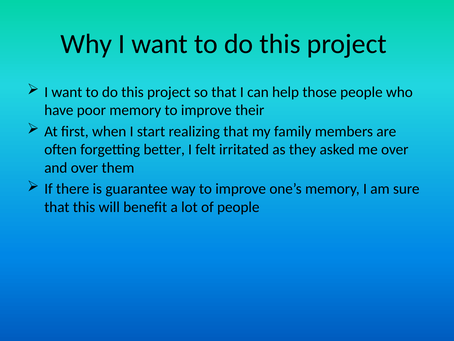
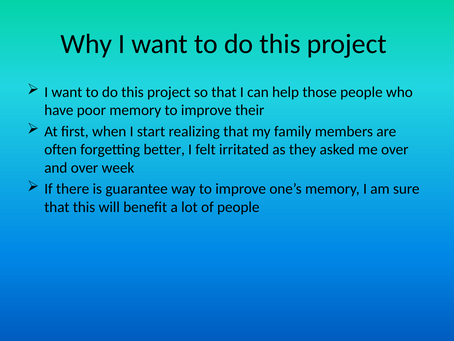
them: them -> week (118, 168)
